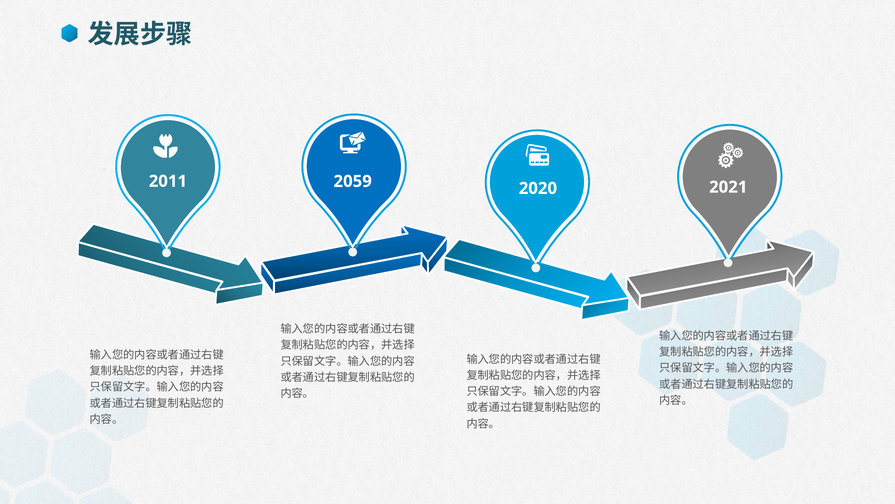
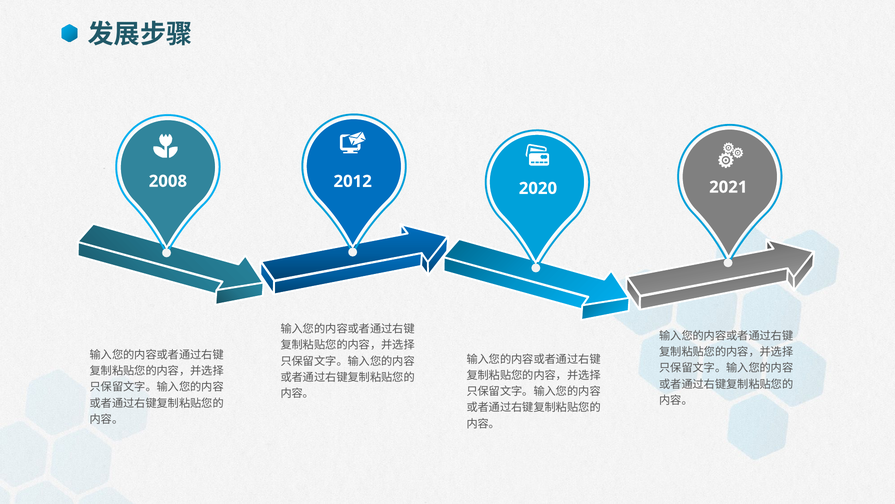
2011: 2011 -> 2008 (168, 181)
2059: 2059 -> 2012 (353, 181)
